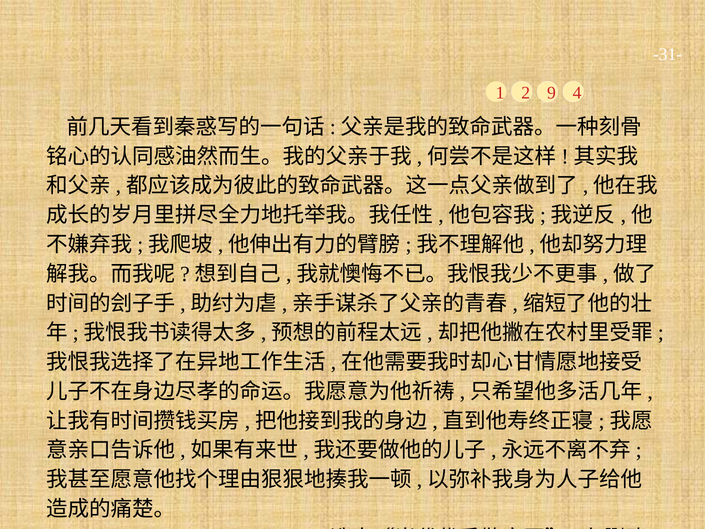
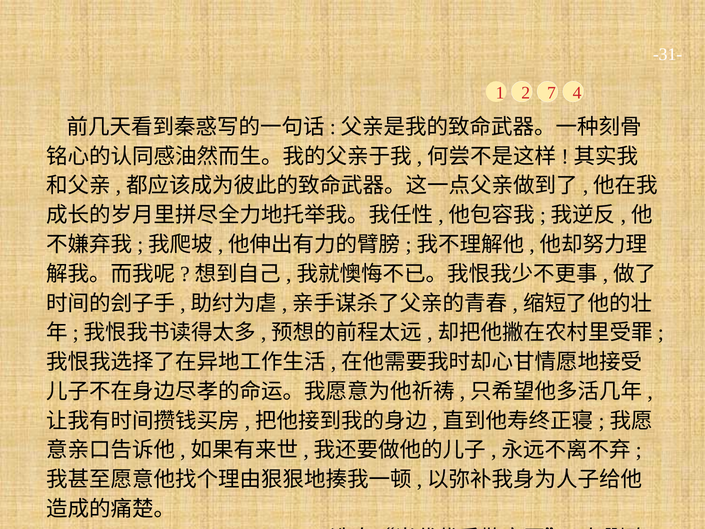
9: 9 -> 7 (551, 93)
